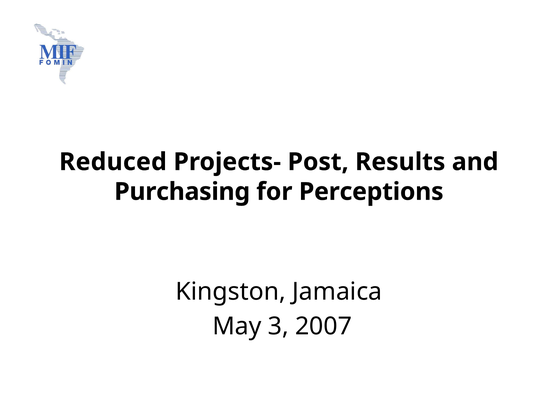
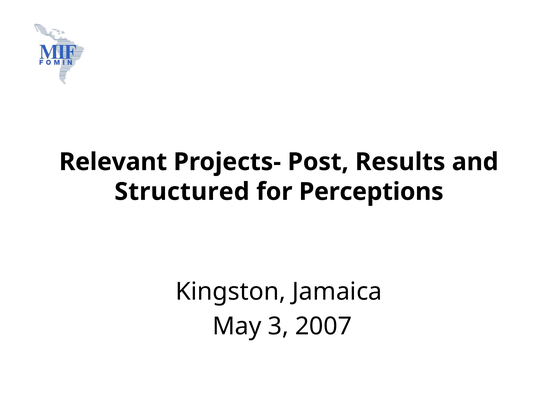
Reduced: Reduced -> Relevant (113, 162)
Purchasing: Purchasing -> Structured (182, 191)
